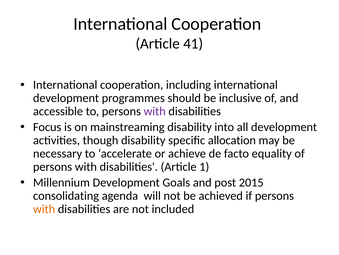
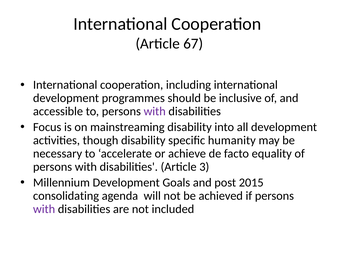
41: 41 -> 67 (193, 43)
allocation: allocation -> humanity (232, 140)
1: 1 -> 3 (204, 166)
with colour: orange -> purple (44, 208)
